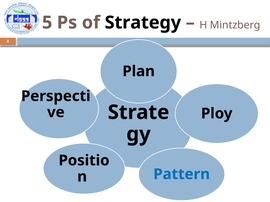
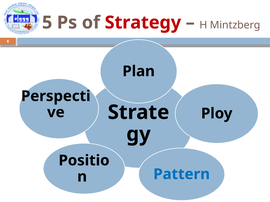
Strategy colour: black -> red (143, 23)
